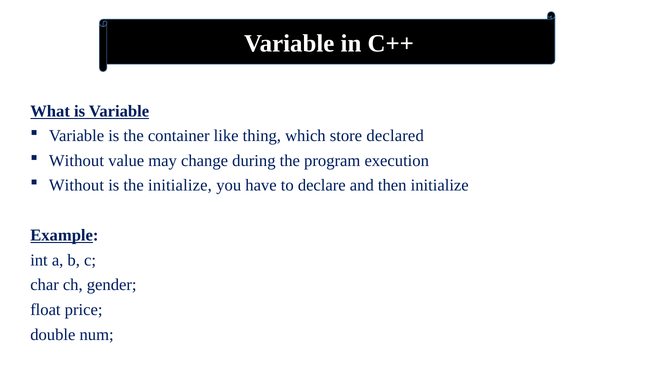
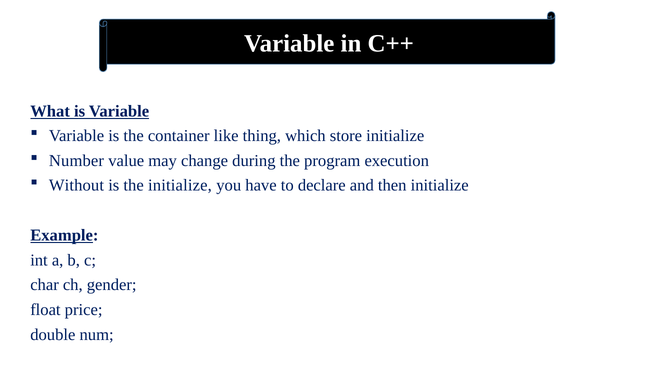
store declared: declared -> initialize (395, 135)
Without: Without -> Number (76, 160)
